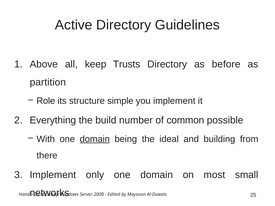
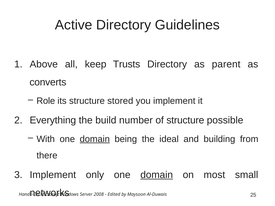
before: before -> parent (226, 64)
partition: partition -> converts (48, 82)
simple: simple -> stored (120, 101)
of common: common -> structure (185, 120)
domain underline: none -> present (157, 175)
